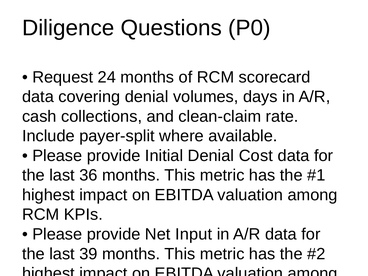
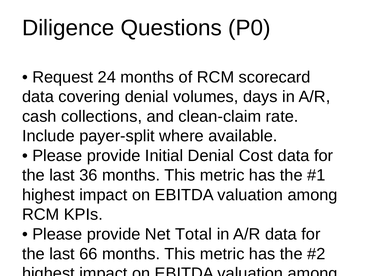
Input: Input -> Total (194, 234)
39: 39 -> 66 (88, 254)
